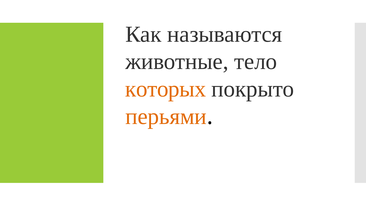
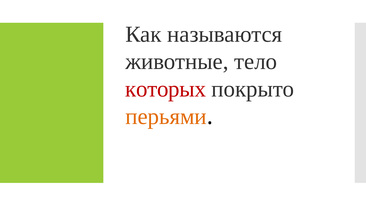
которых colour: orange -> red (166, 89)
